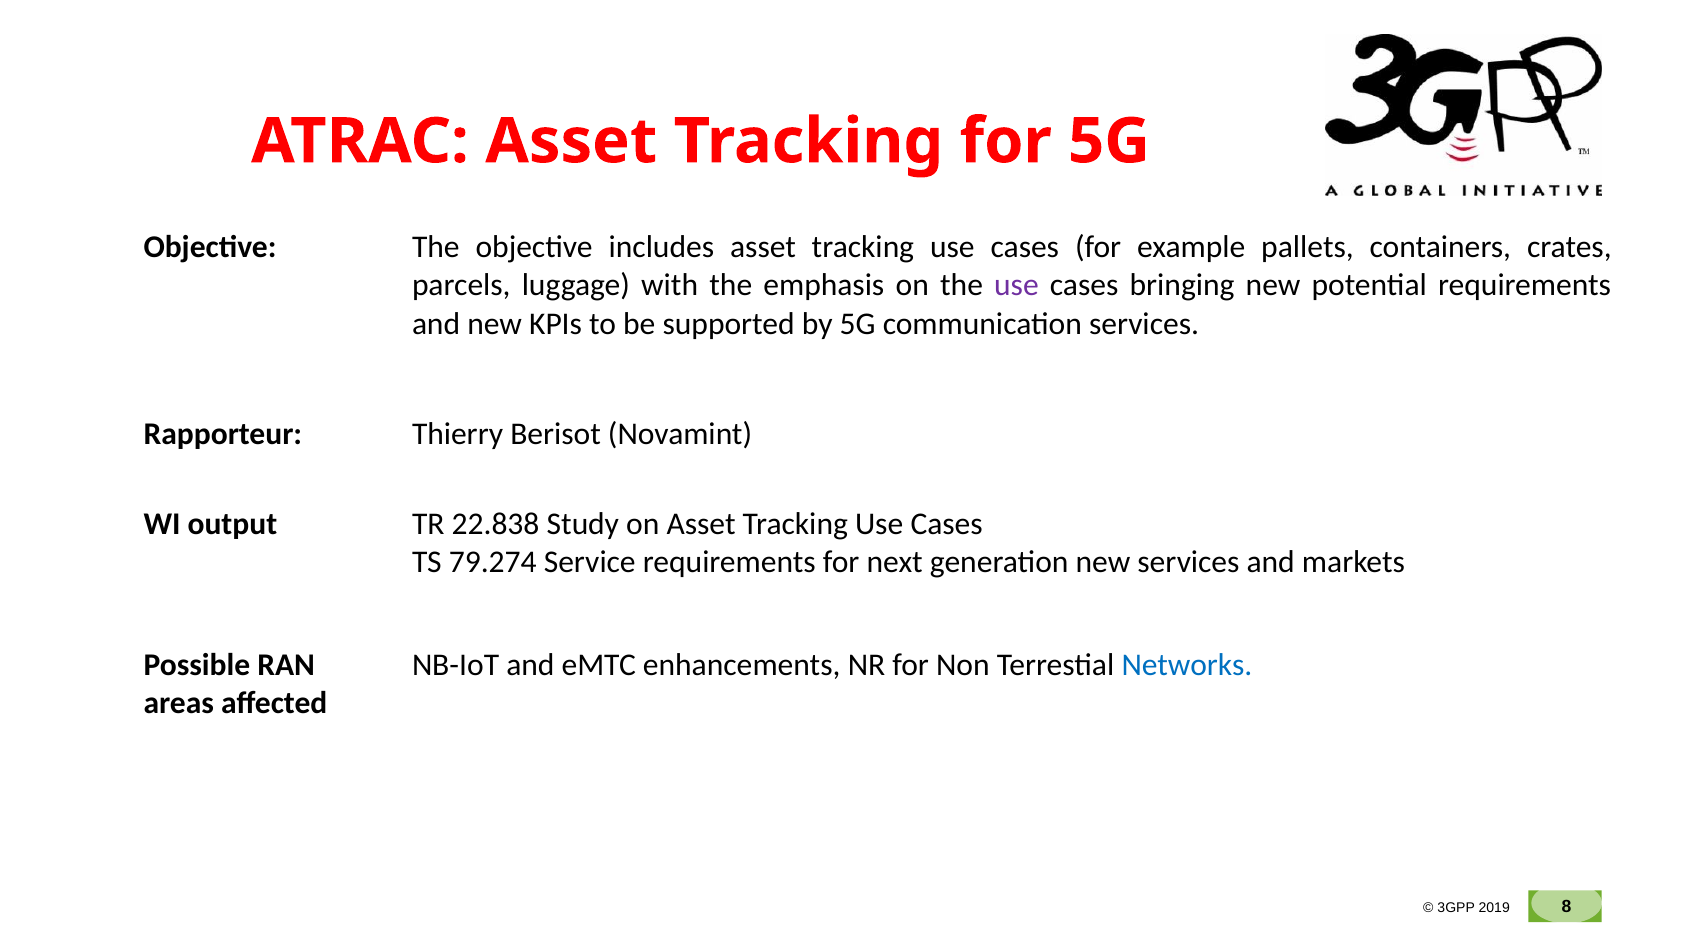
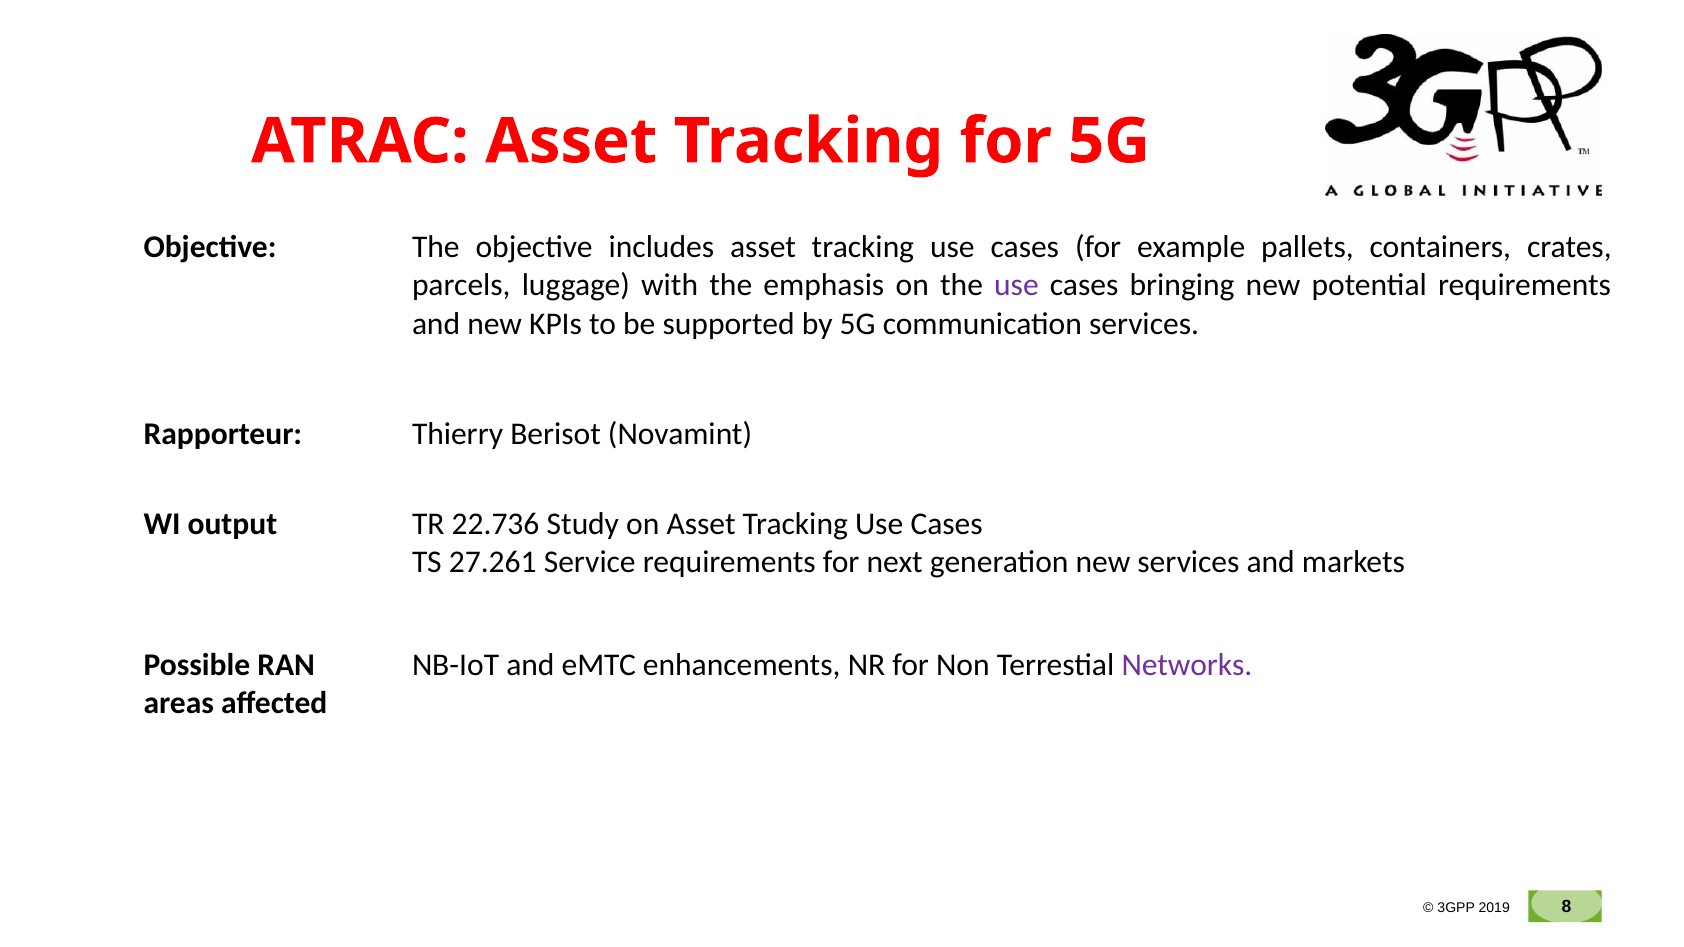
22.838: 22.838 -> 22.736 (496, 524)
79.274: 79.274 -> 27.261 (493, 562)
Networks colour: blue -> purple (1187, 665)
